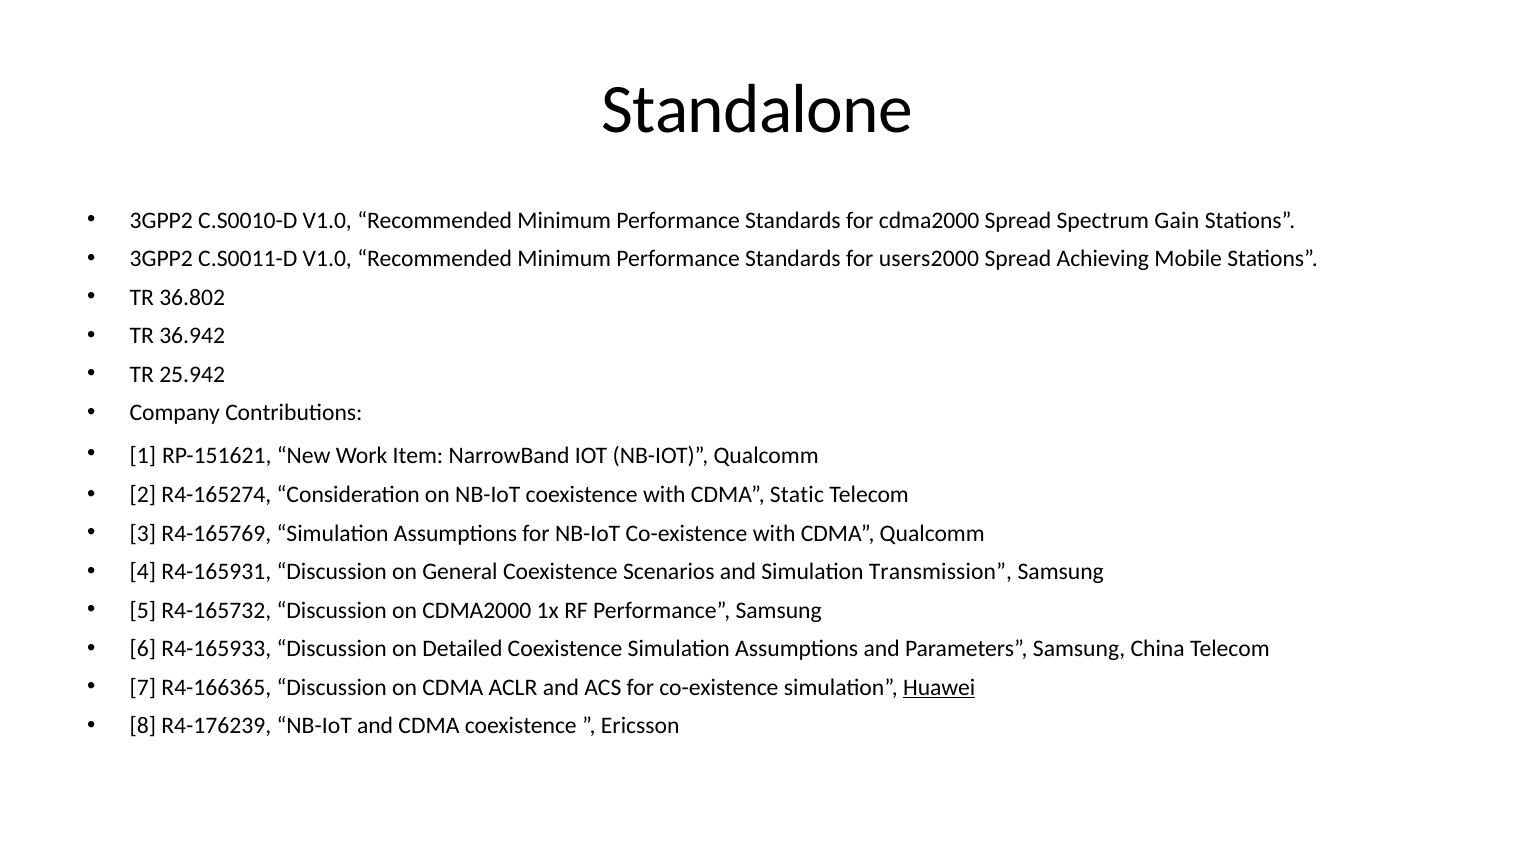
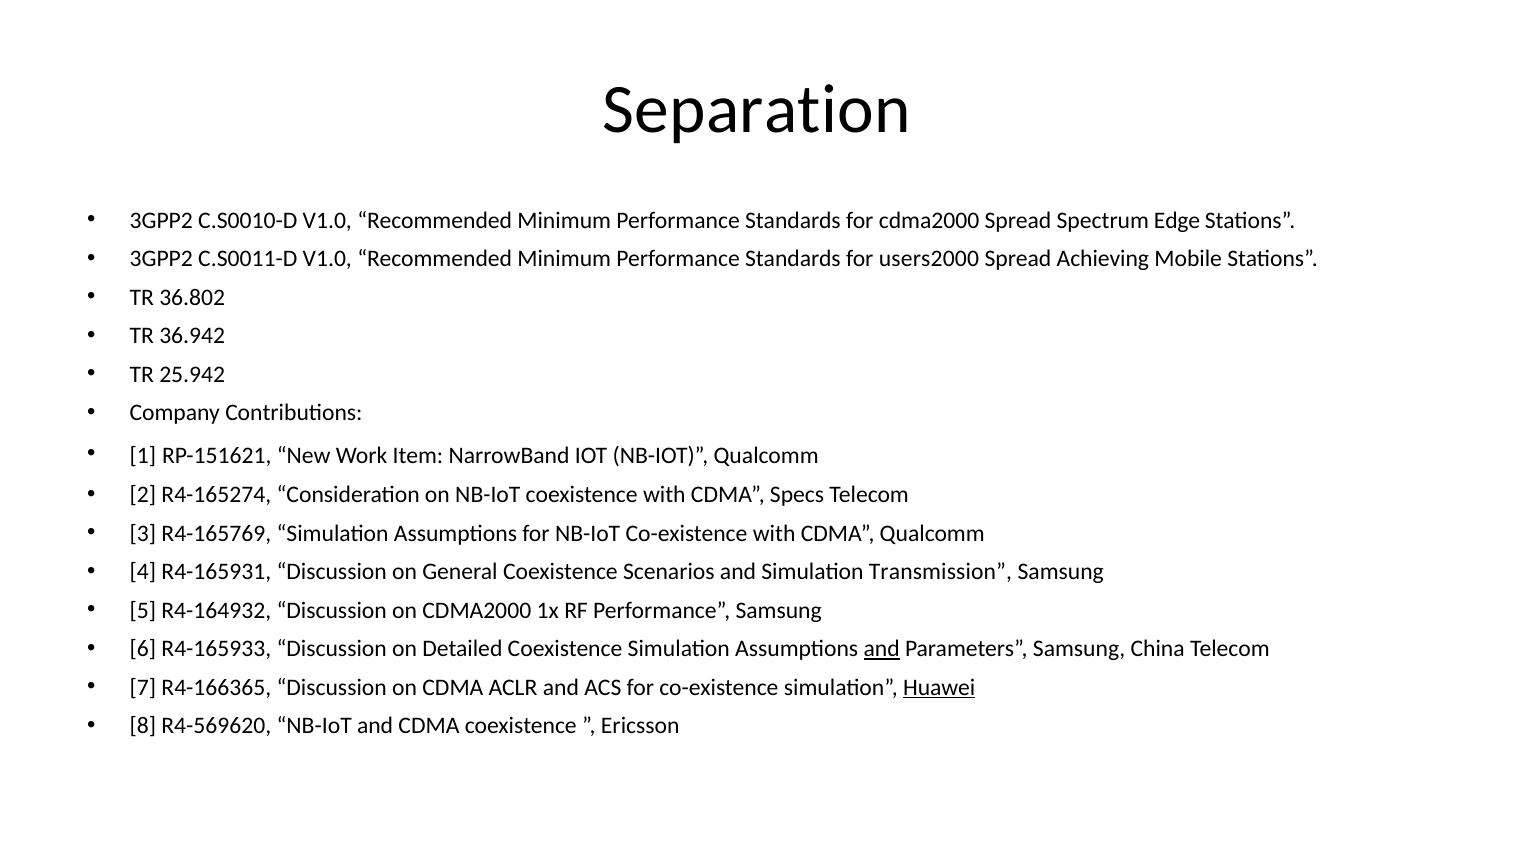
Standalone: Standalone -> Separation (757, 110)
Gain: Gain -> Edge (1177, 220)
Static: Static -> Specs (797, 495)
R4-165732: R4-165732 -> R4-164932 (216, 610)
and underline: none -> present (882, 649)
R4-176239: R4-176239 -> R4-569620 (216, 726)
